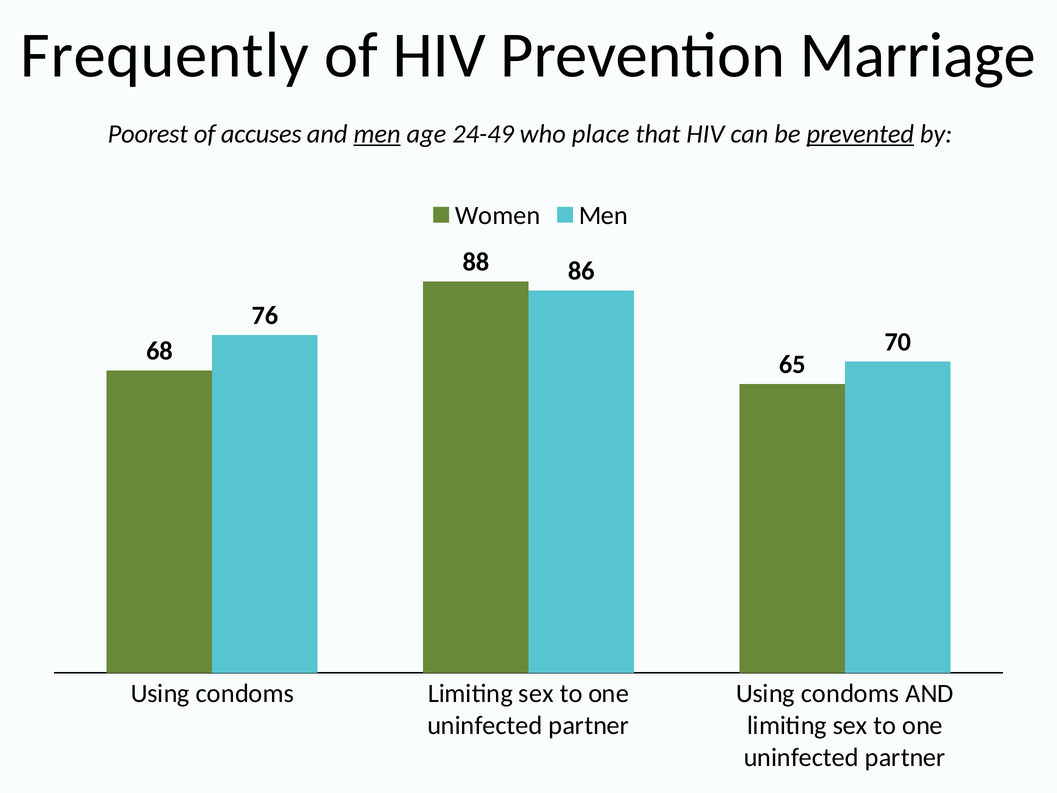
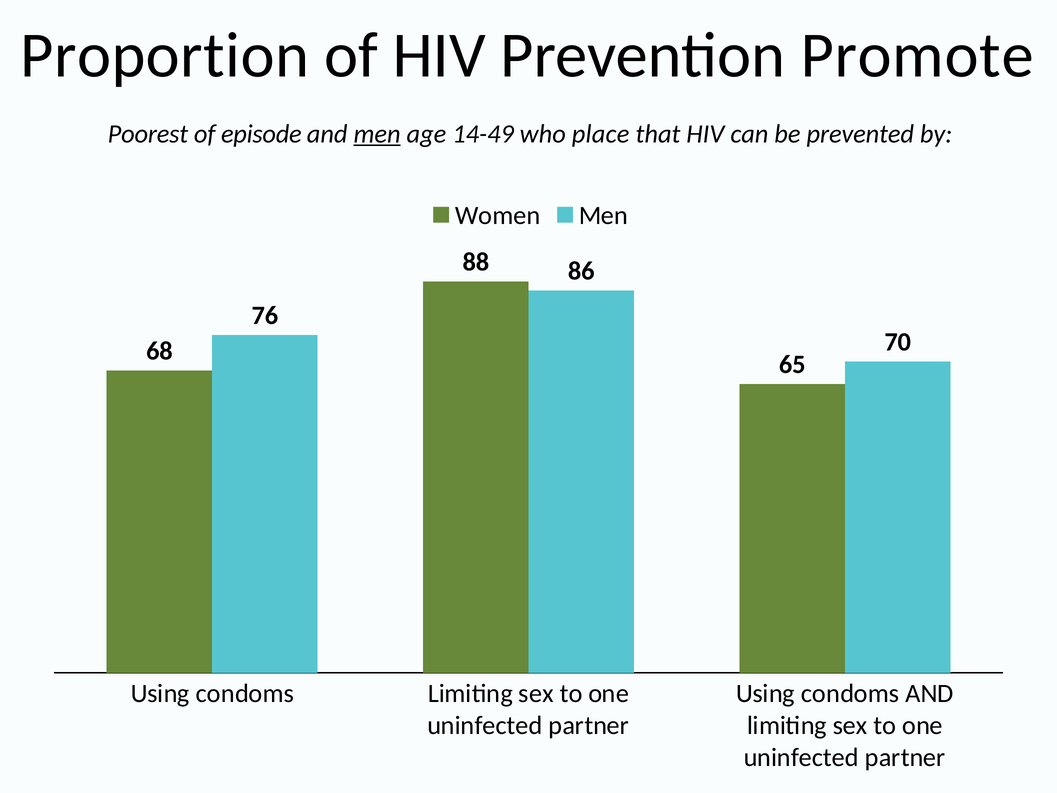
Frequently: Frequently -> Proportion (165, 56)
Marriage: Marriage -> Promote (917, 56)
accuses: accuses -> episode (261, 134)
24-49: 24-49 -> 14-49 (483, 134)
prevented underline: present -> none (860, 134)
